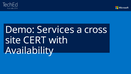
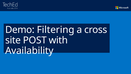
Services: Services -> Filtering (56, 30)
CERT: CERT -> POST (35, 40)
